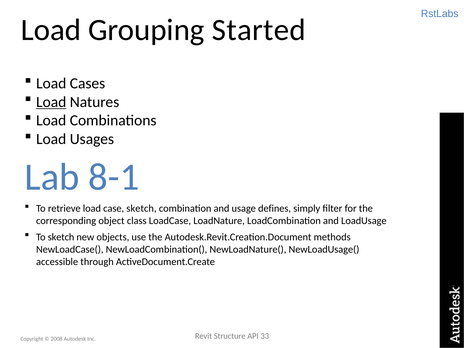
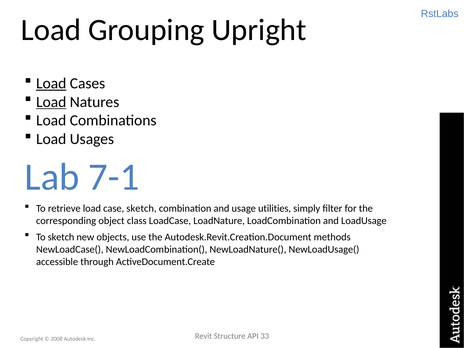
Started: Started -> Upright (259, 30)
Load underline: none -> present (51, 83)
8-1: 8-1 -> 7-1 (114, 177)
defines: defines -> utilities (275, 208)
